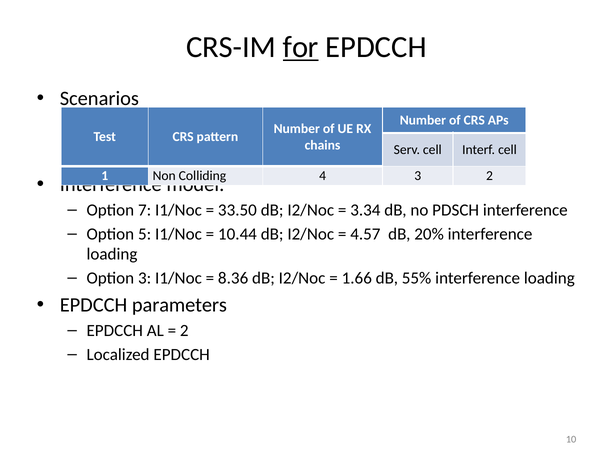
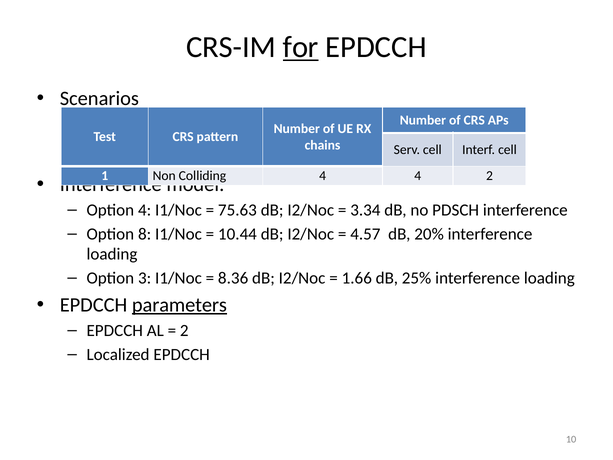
4 3: 3 -> 4 (418, 176)
Option 7: 7 -> 4 (145, 210)
33.50: 33.50 -> 75.63 (237, 210)
5: 5 -> 8 (145, 234)
55%: 55% -> 25% (417, 278)
parameters underline: none -> present (179, 305)
